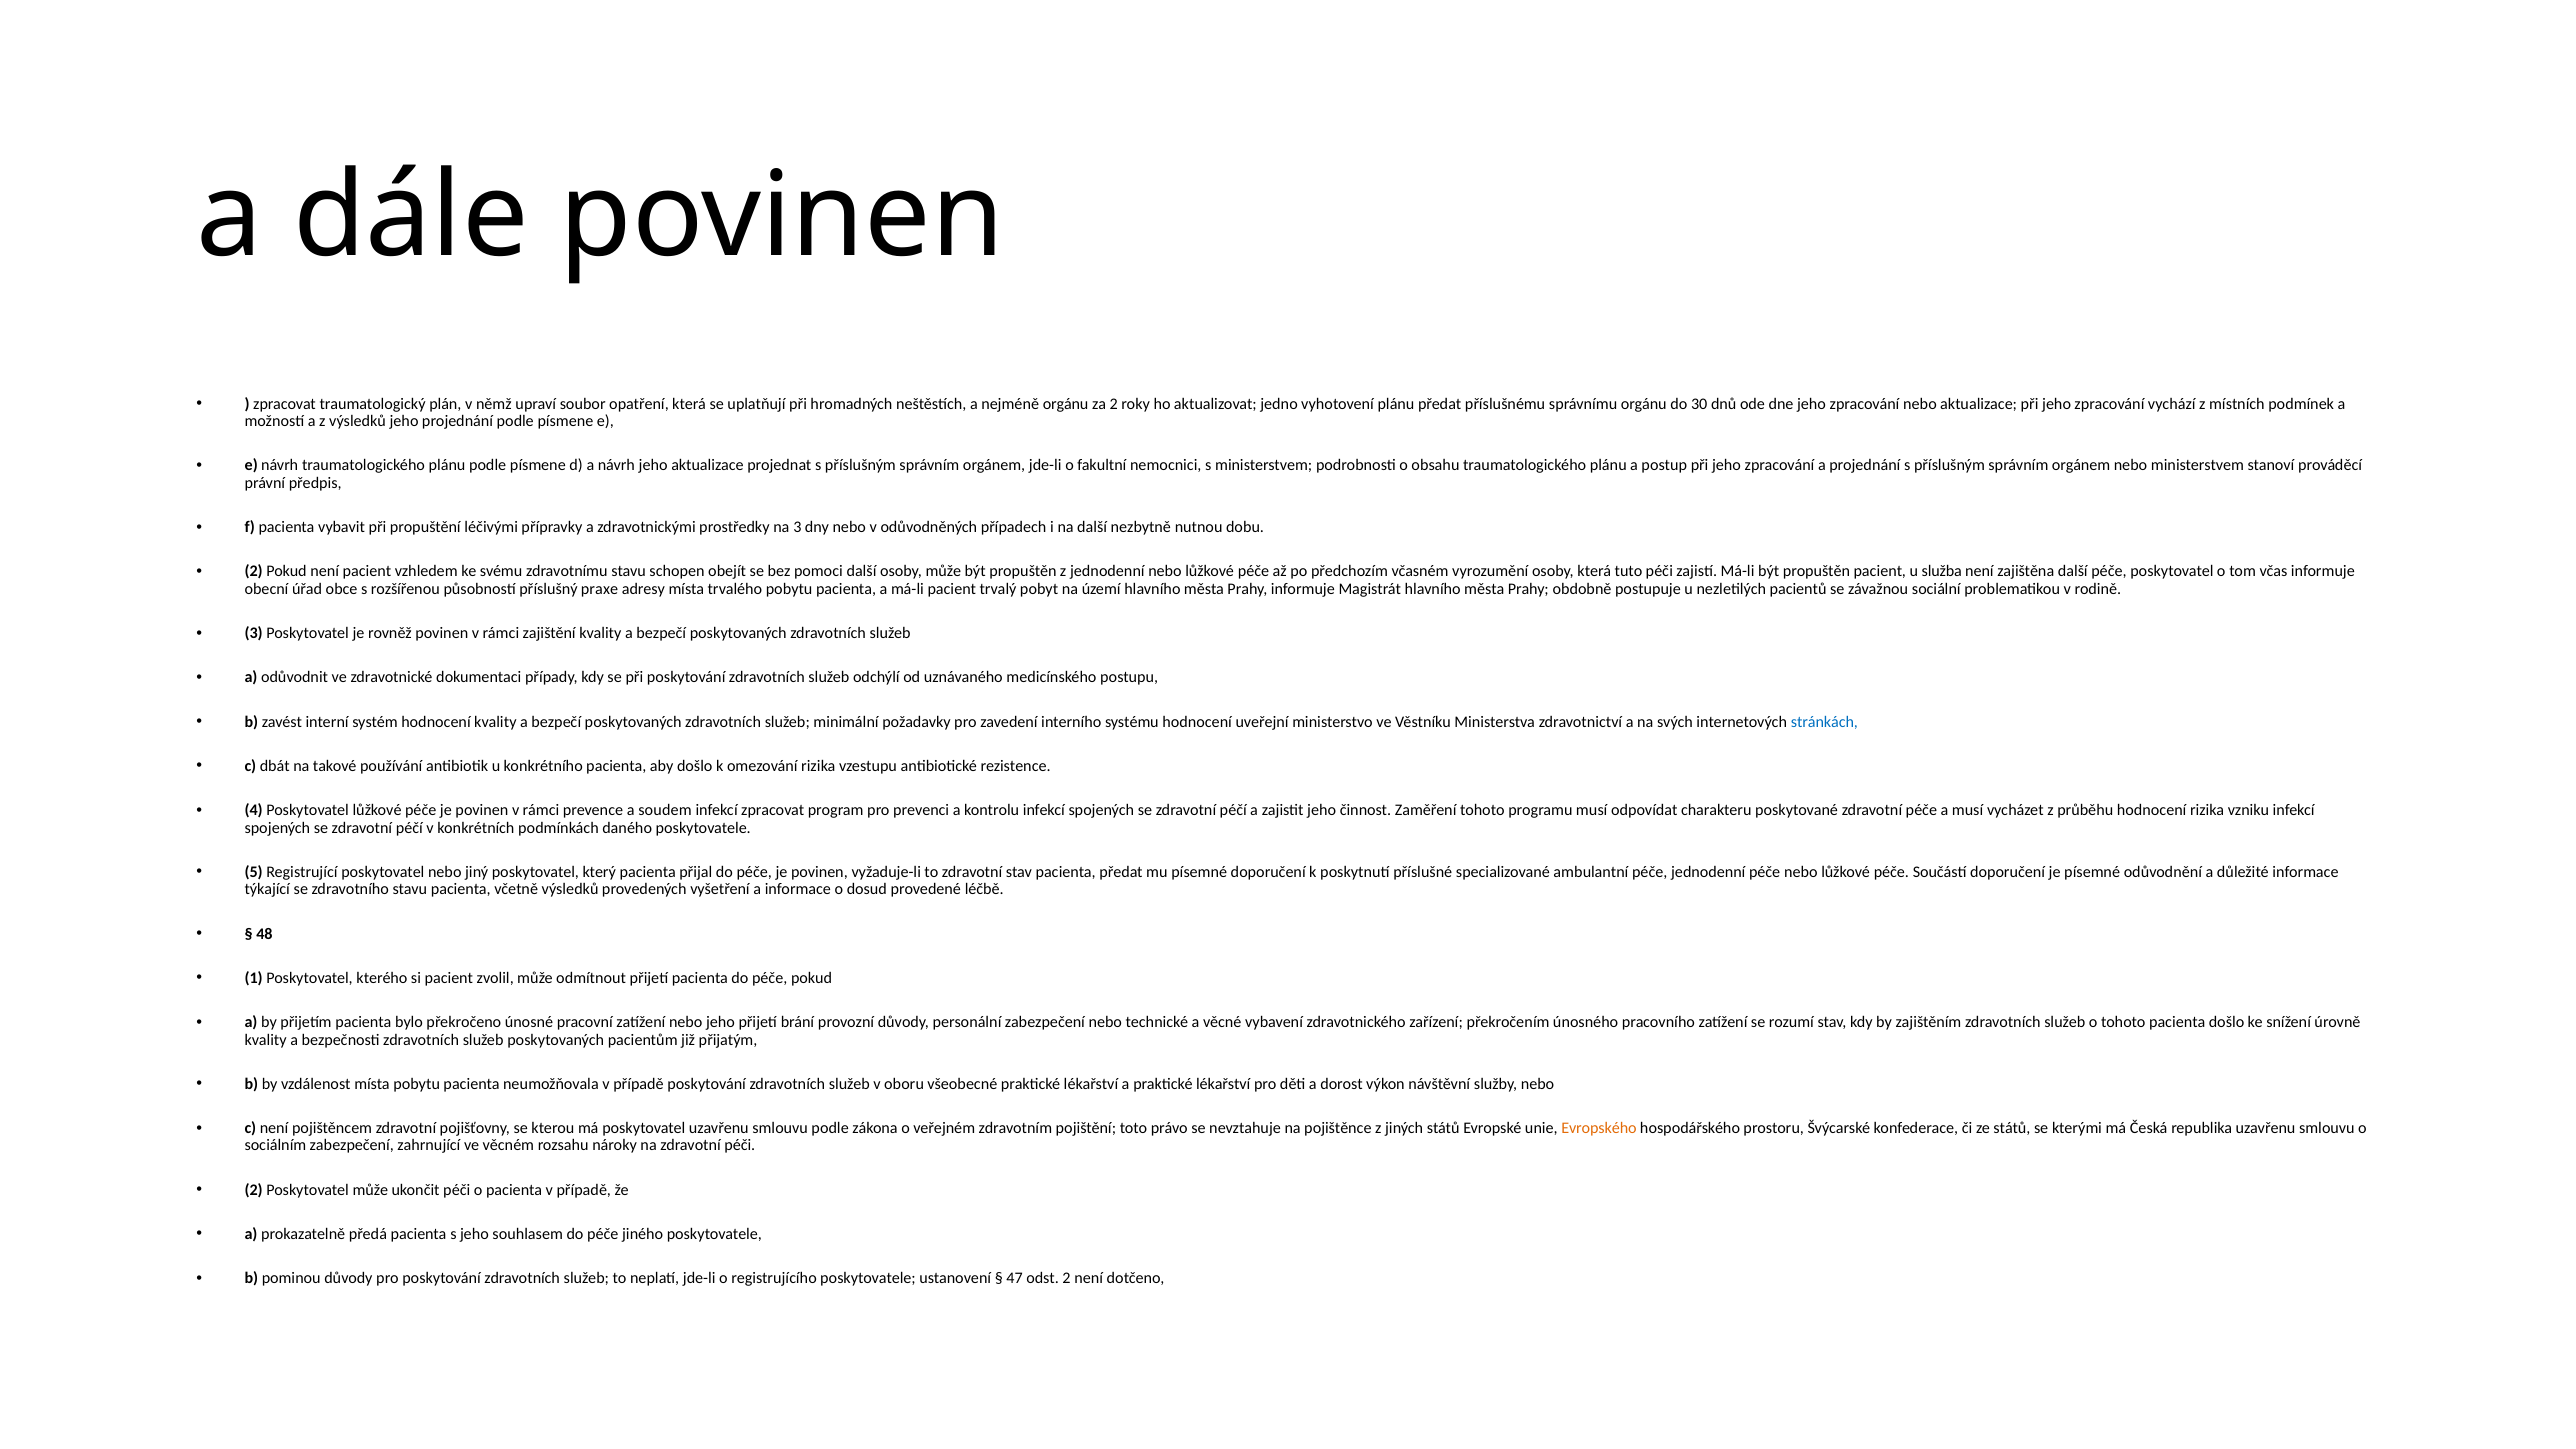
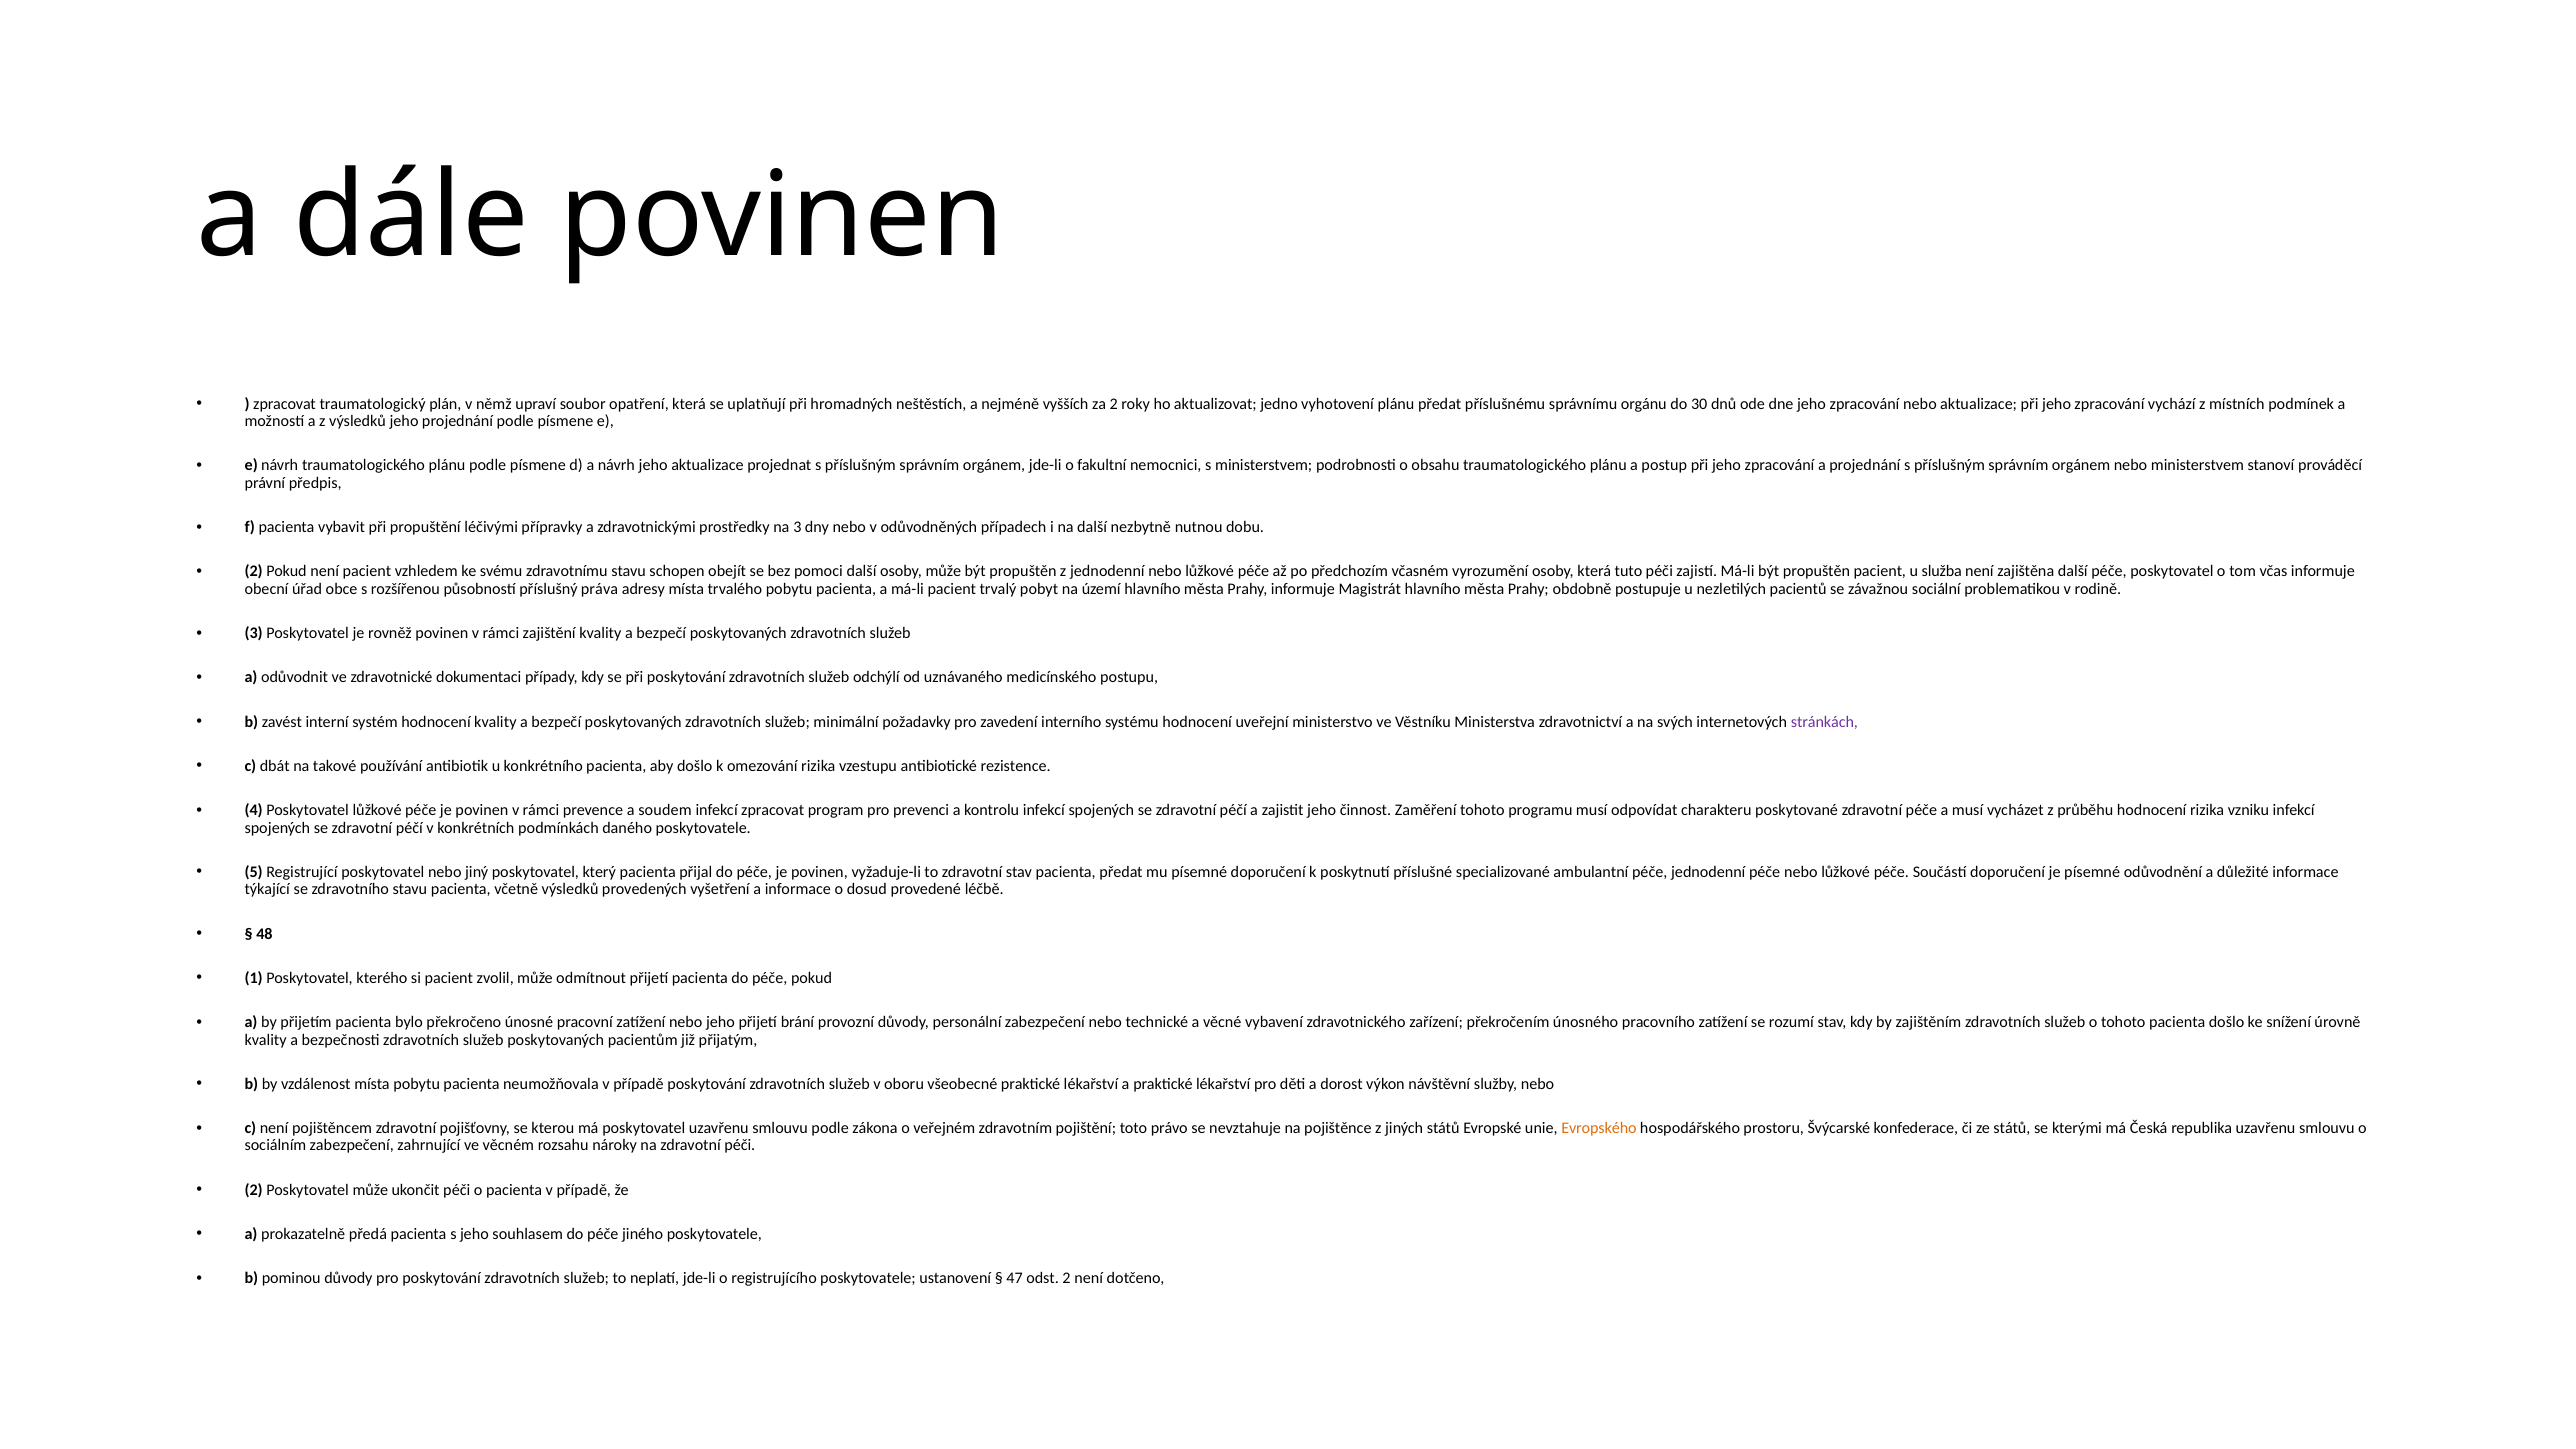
nejméně orgánu: orgánu -> vyšších (1066, 404)
praxe: praxe -> práva (599, 589)
stránkách colour: blue -> purple (1824, 722)
